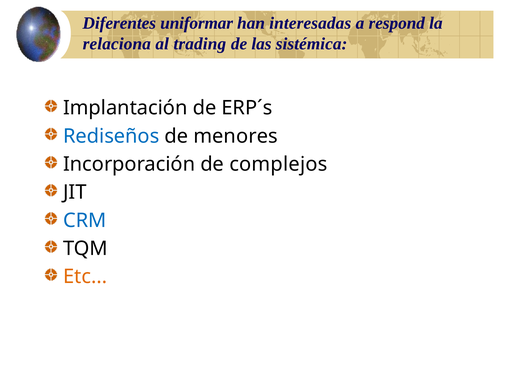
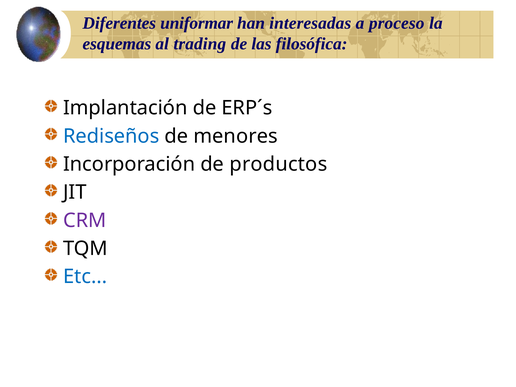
respond: respond -> proceso (397, 23)
relaciona: relaciona -> esquemas (117, 44)
sistémica: sistémica -> filosófica (312, 44)
complejos: complejos -> productos (278, 164)
CRM colour: blue -> purple (85, 220)
Etc colour: orange -> blue (85, 277)
